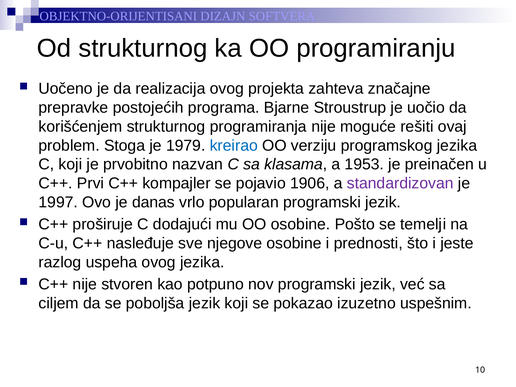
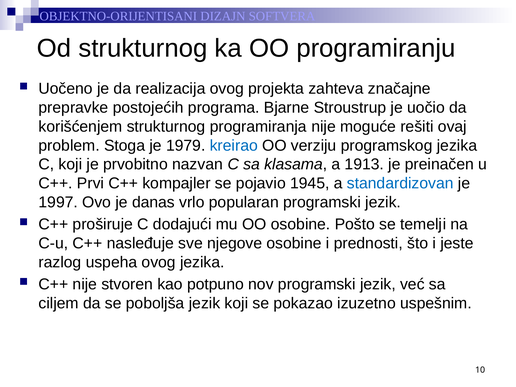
1953: 1953 -> 1913 (364, 164)
1906: 1906 -> 1945 (310, 183)
standardizovan colour: purple -> blue (400, 183)
